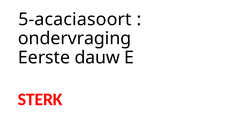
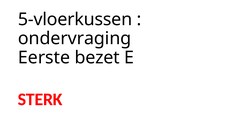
5-acaciasoort: 5-acaciasoort -> 5-vloerkussen (75, 19)
dauw: dauw -> bezet (97, 58)
